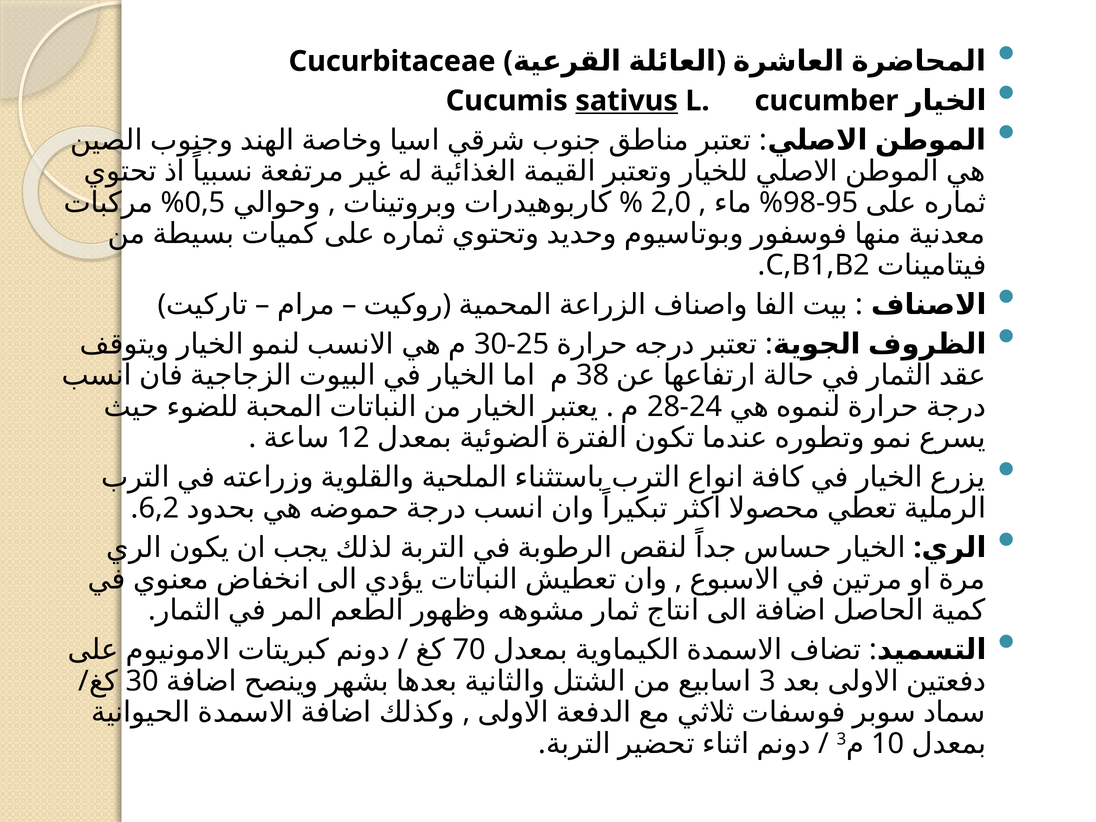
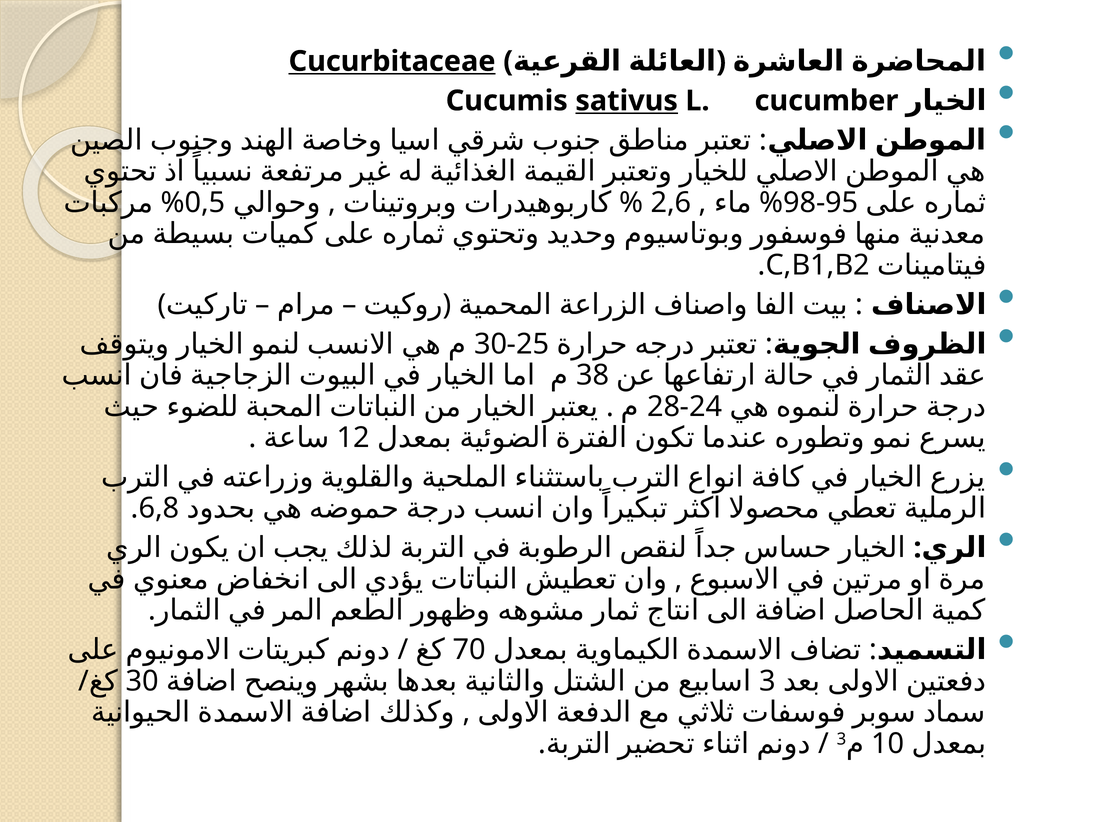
Cucurbitaceae underline: none -> present (392, 61)
2,0: 2,0 -> 2,6 (671, 203)
6,2: 6,2 -> 6,8 (159, 508)
